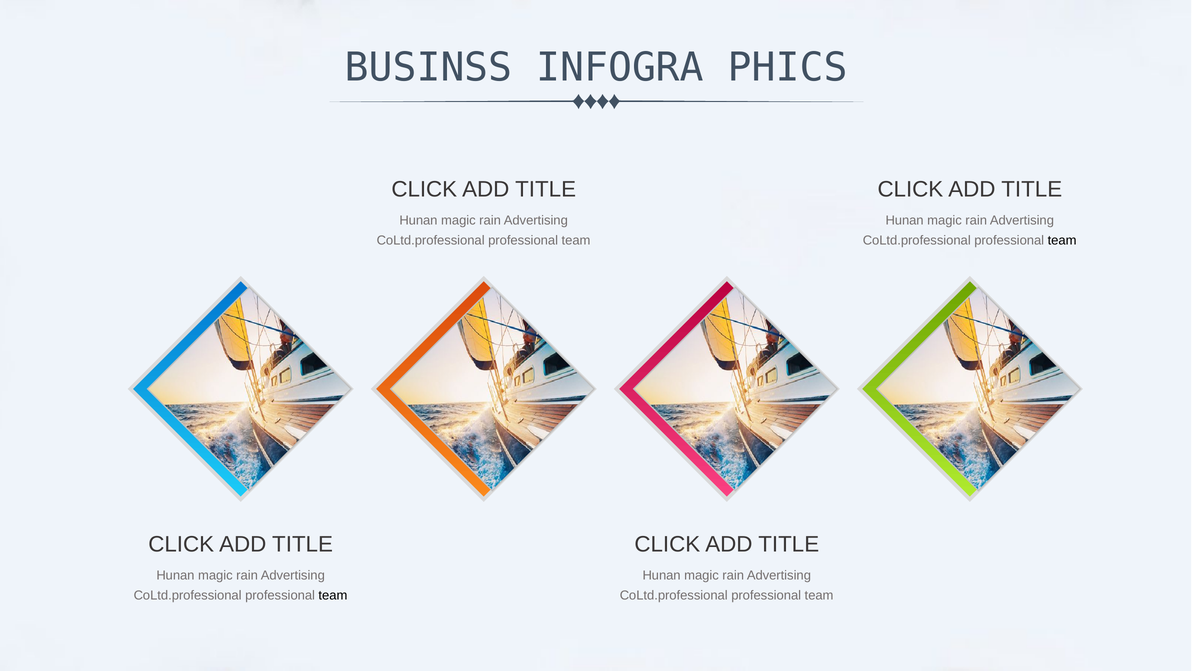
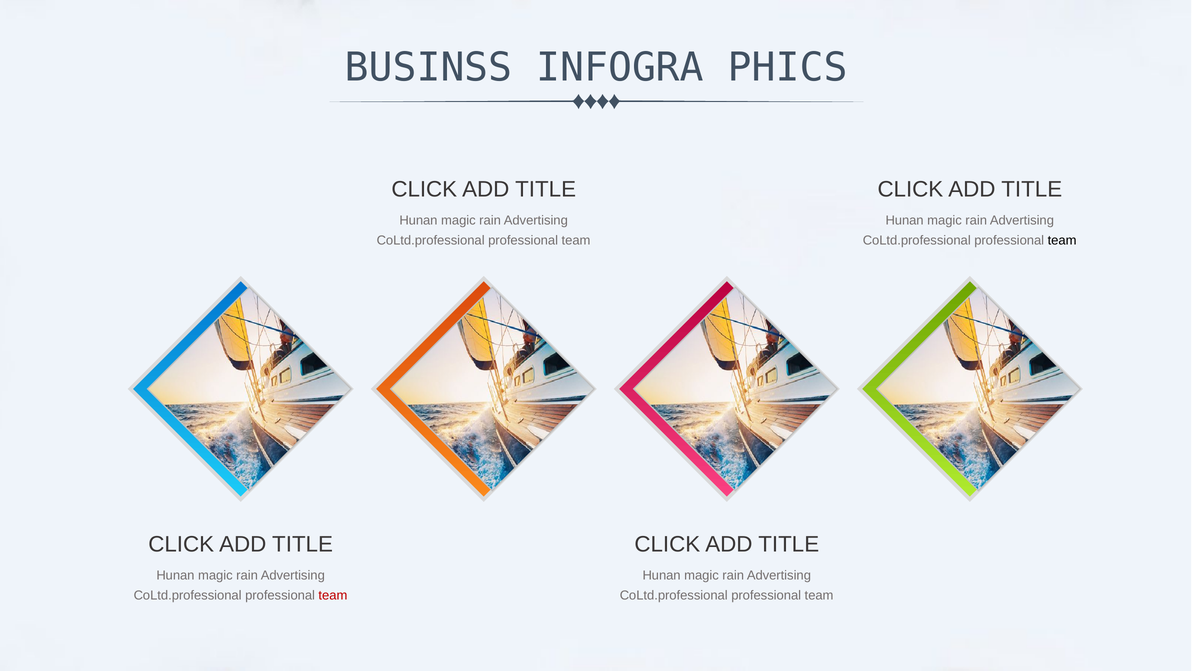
team colour: black -> red (333, 596)
